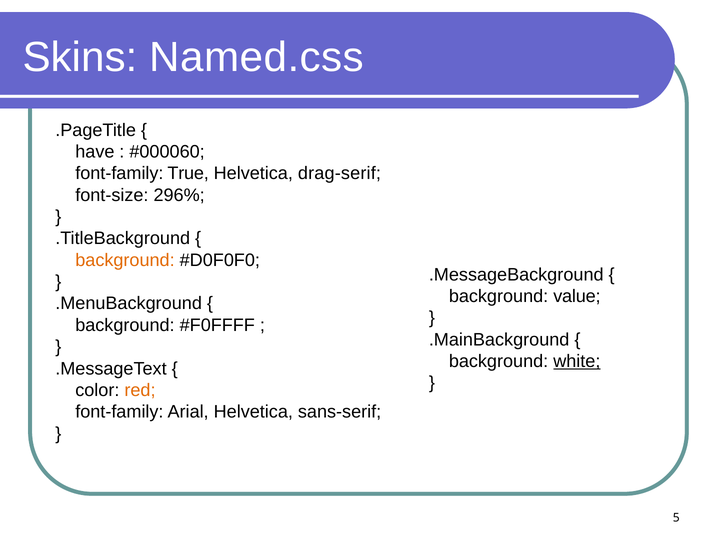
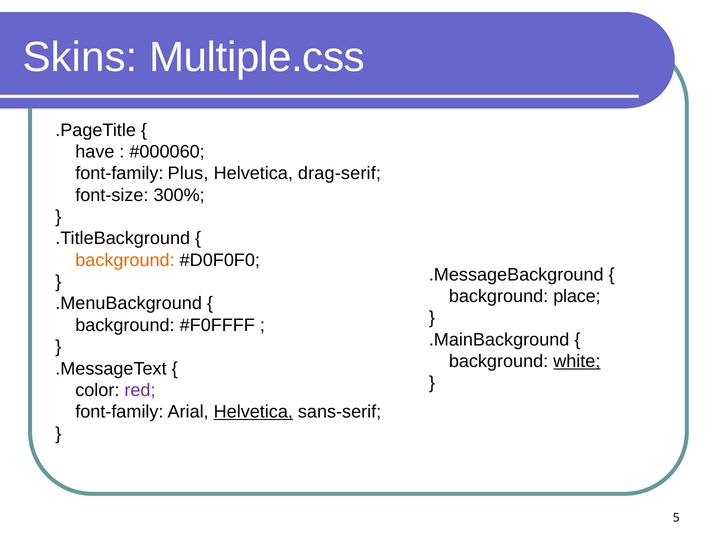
Named.css: Named.css -> Multiple.css (257, 57)
True: True -> Plus (188, 174)
296%: 296% -> 300% (179, 195)
value: value -> place (577, 296)
red colour: orange -> purple (140, 390)
Helvetica underline: none -> present (253, 412)
